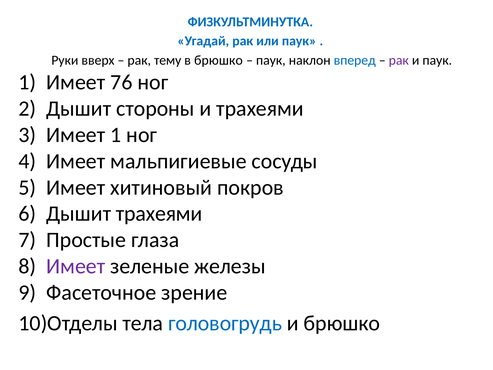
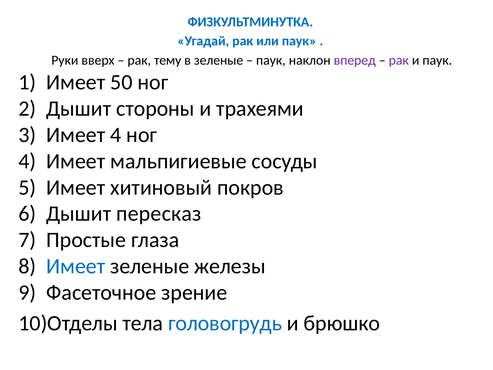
в брюшко: брюшко -> зеленые (219, 60)
вперед colour: blue -> purple (355, 60)
76: 76 -> 50 (121, 82)
Имеет 1: 1 -> 4 (116, 135)
Дышит трахеями: трахеями -> пересказ (159, 214)
Имеет colour: purple -> blue (76, 266)
